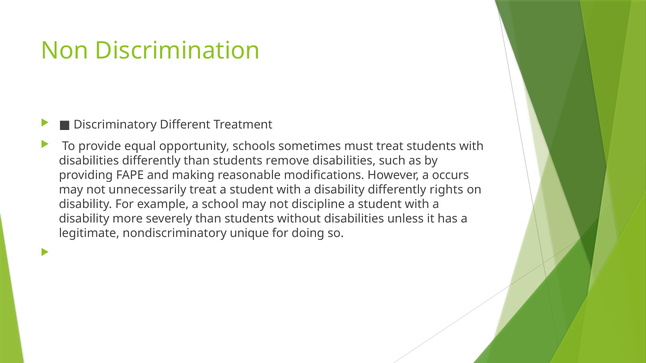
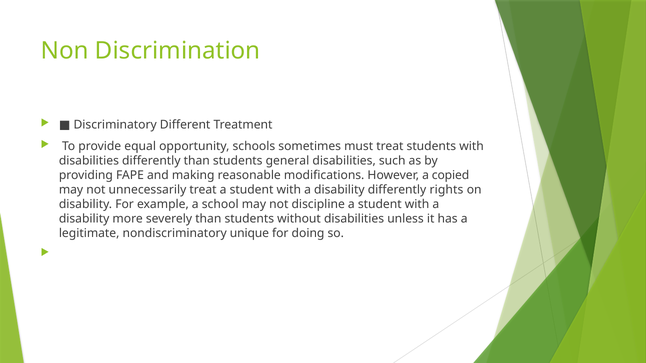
remove: remove -> general (287, 161)
occurs: occurs -> copied (451, 175)
